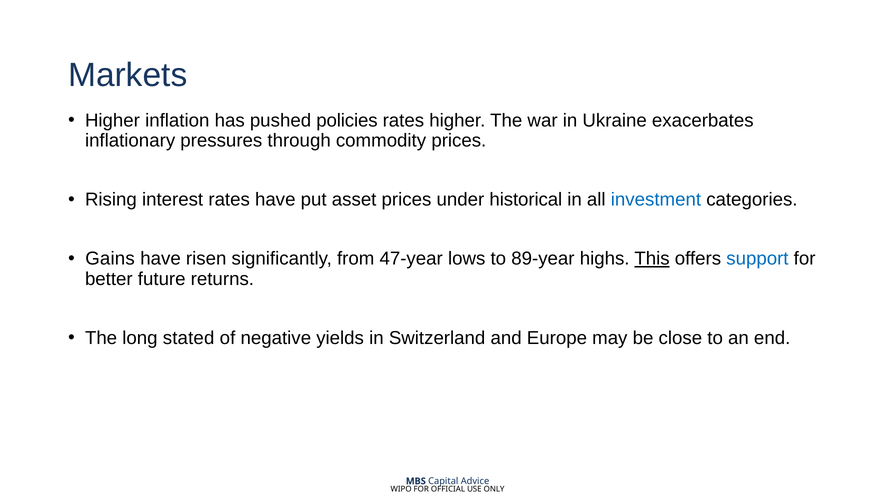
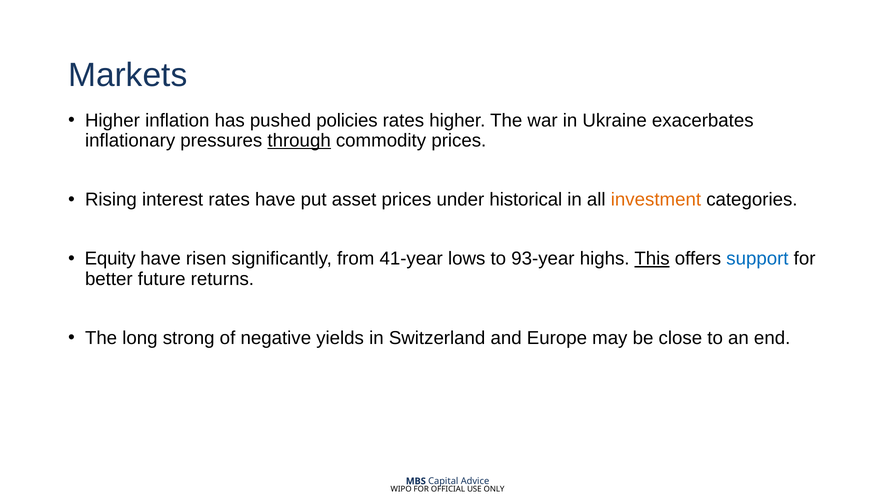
through underline: none -> present (299, 140)
investment colour: blue -> orange (656, 199)
Gains: Gains -> Equity (110, 258)
47-year: 47-year -> 41-year (411, 258)
89-year: 89-year -> 93-year (543, 258)
stated: stated -> strong (189, 338)
